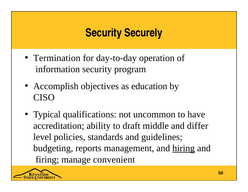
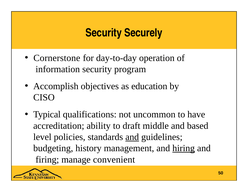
Termination: Termination -> Cornerstone (57, 58)
differ: differ -> based (198, 125)
and underline: none -> present (132, 137)
reports: reports -> history (88, 148)
